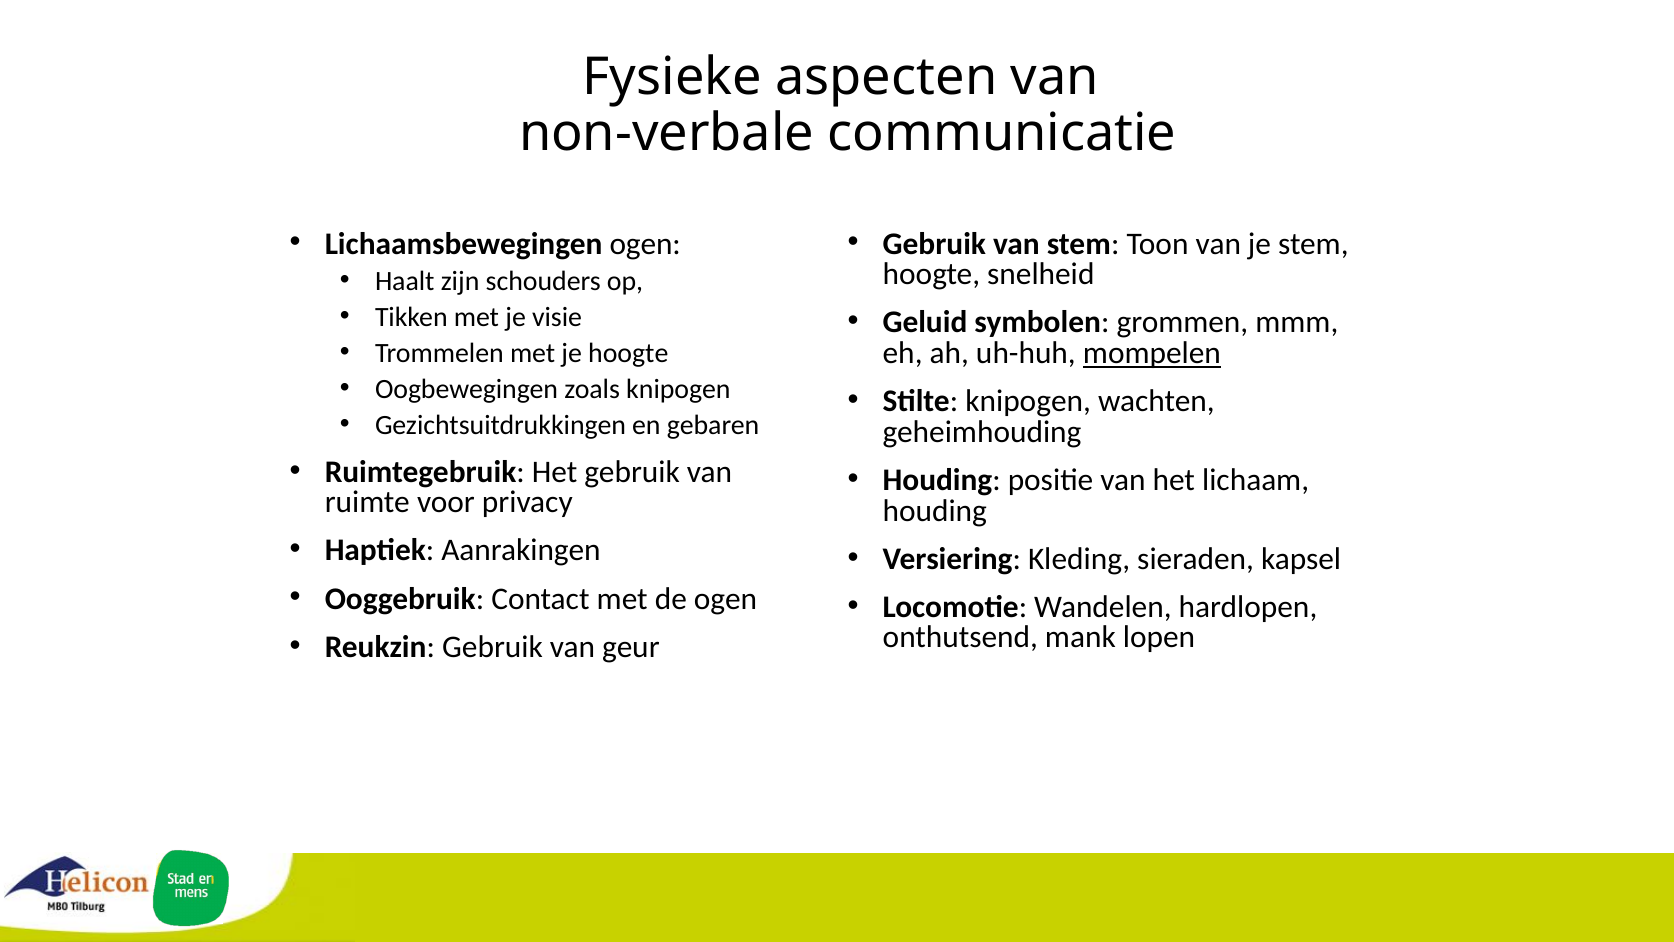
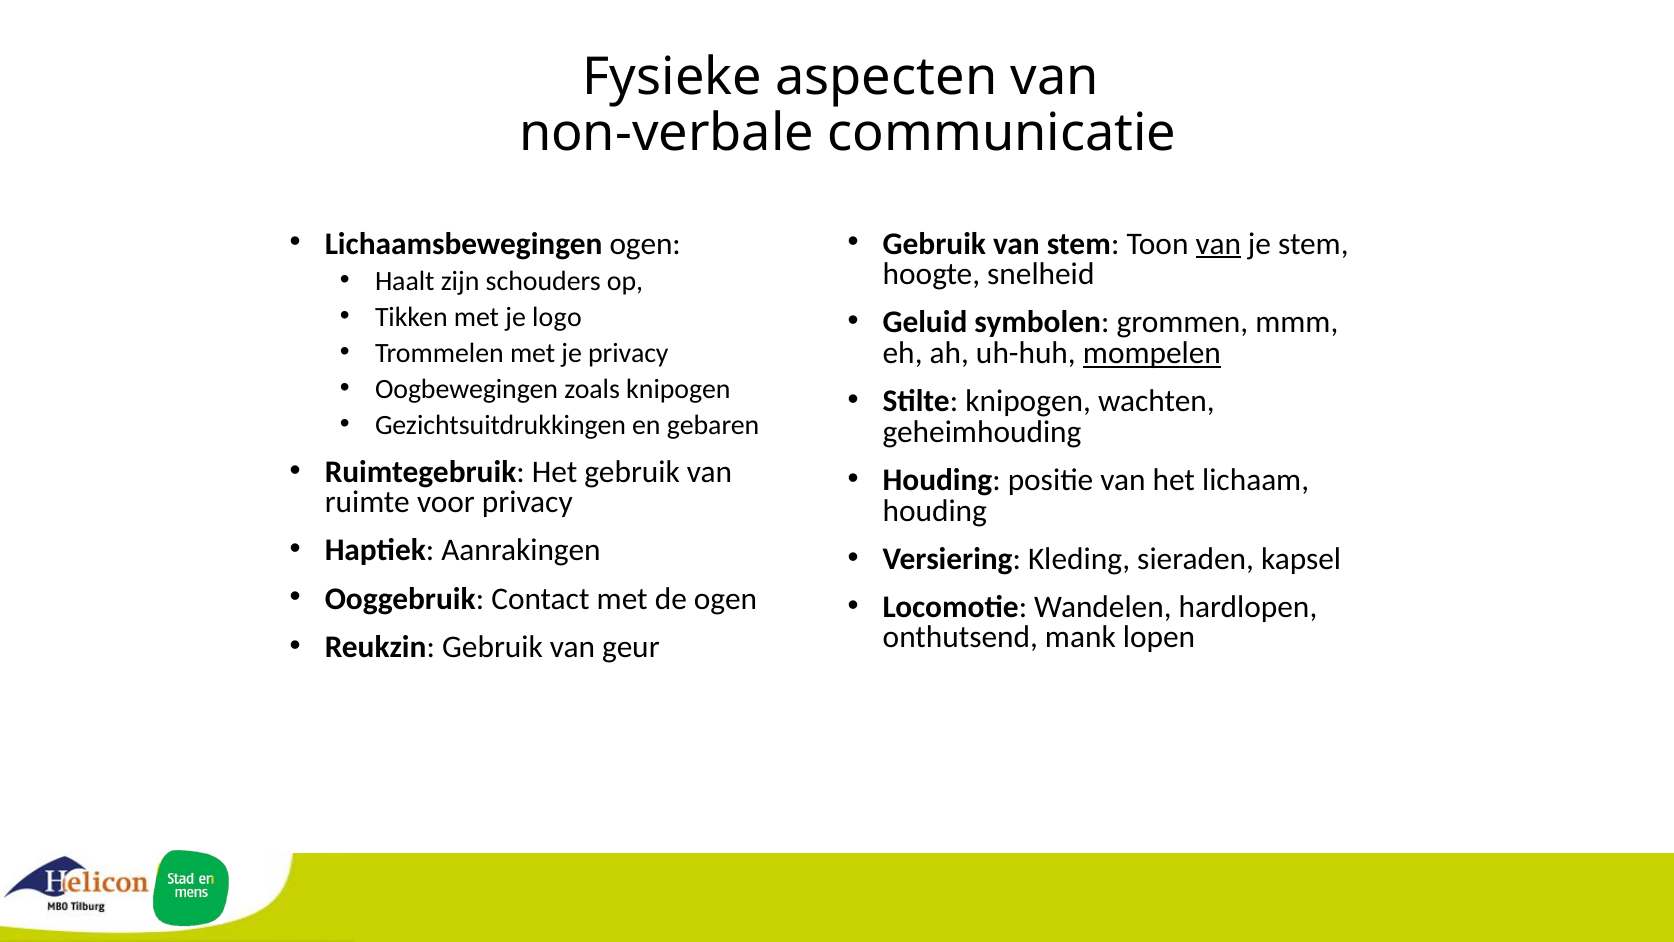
van underline: none -> present (1218, 244)
visie: visie -> logo (557, 317)
je hoogte: hoogte -> privacy (628, 353)
